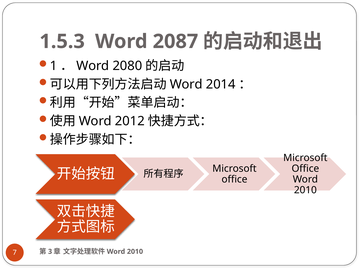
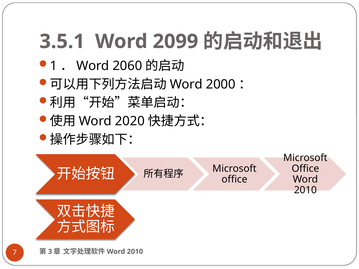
1.5.3: 1.5.3 -> 3.5.1 (62, 41)
2087: 2087 -> 2099 (175, 41)
2080: 2080 -> 2060 (127, 66)
2014: 2014 -> 2000 (221, 84)
2012: 2012 -> 2020 (130, 121)
